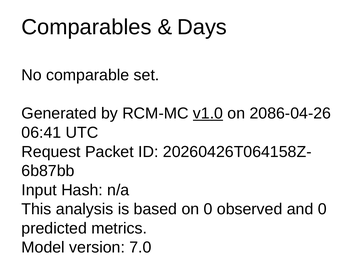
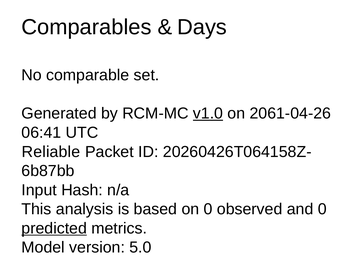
2086-04-26: 2086-04-26 -> 2061-04-26 (290, 113)
Request: Request -> Reliable (51, 151)
predicted underline: none -> present (54, 228)
7.0: 7.0 -> 5.0 (140, 247)
